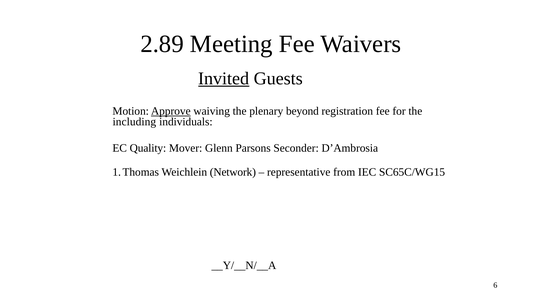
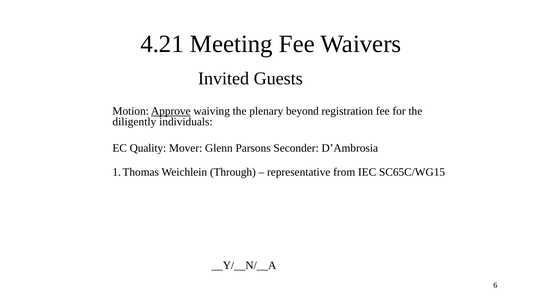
2.89: 2.89 -> 4.21 (162, 44)
Invited underline: present -> none (224, 78)
including: including -> diligently (134, 122)
Network: Network -> Through (233, 172)
